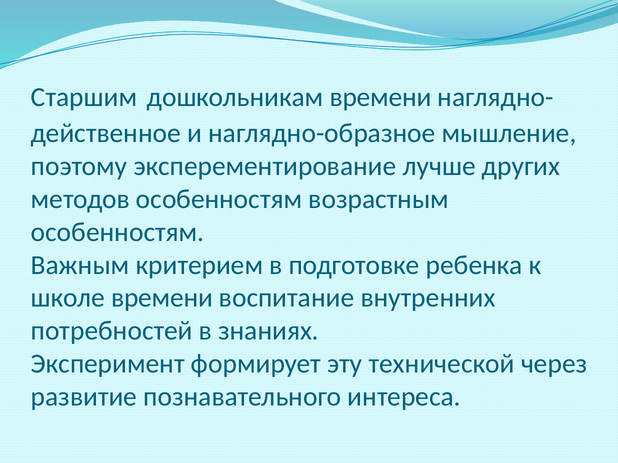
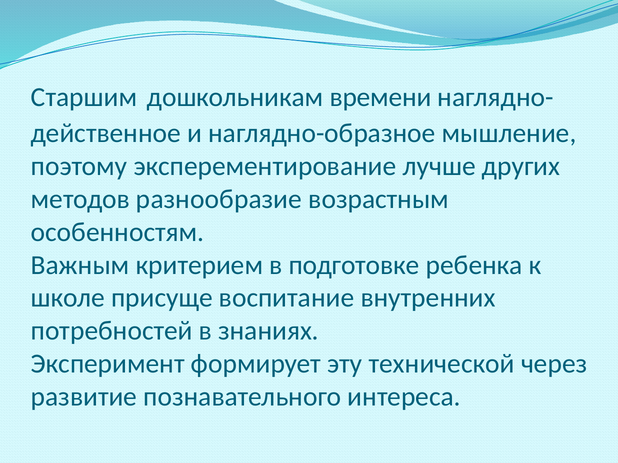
методов особенностям: особенностям -> разнообразие (219, 199)
школе времени: времени -> присуще (162, 298)
